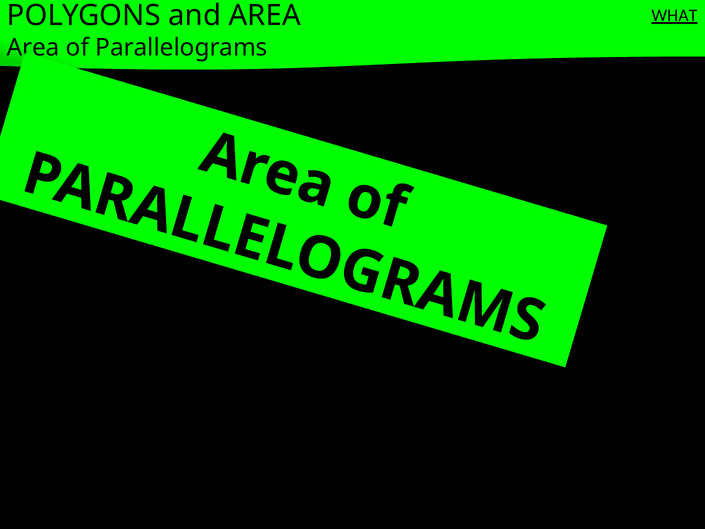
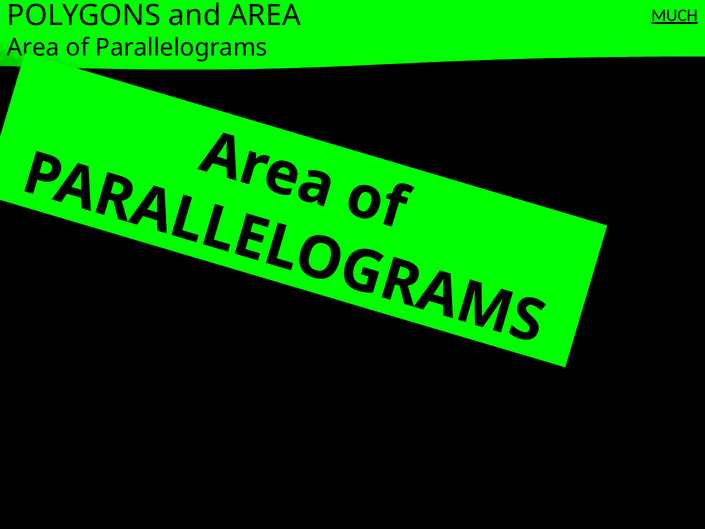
WHAT: WHAT -> MUCH (675, 15)
